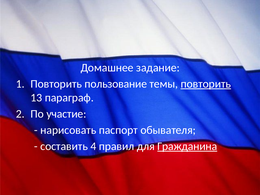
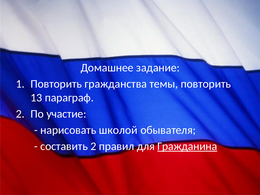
пользование: пользование -> гражданства (116, 84)
повторить underline: present -> none (206, 84)
паспорт: паспорт -> школой (118, 130)
составить 4: 4 -> 2 (93, 146)
